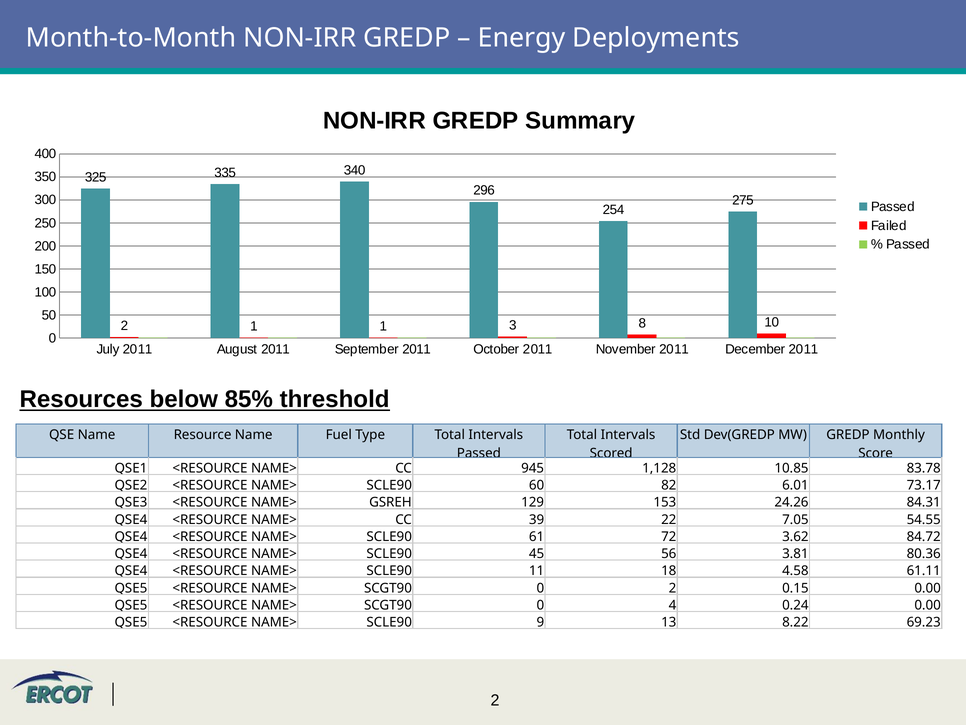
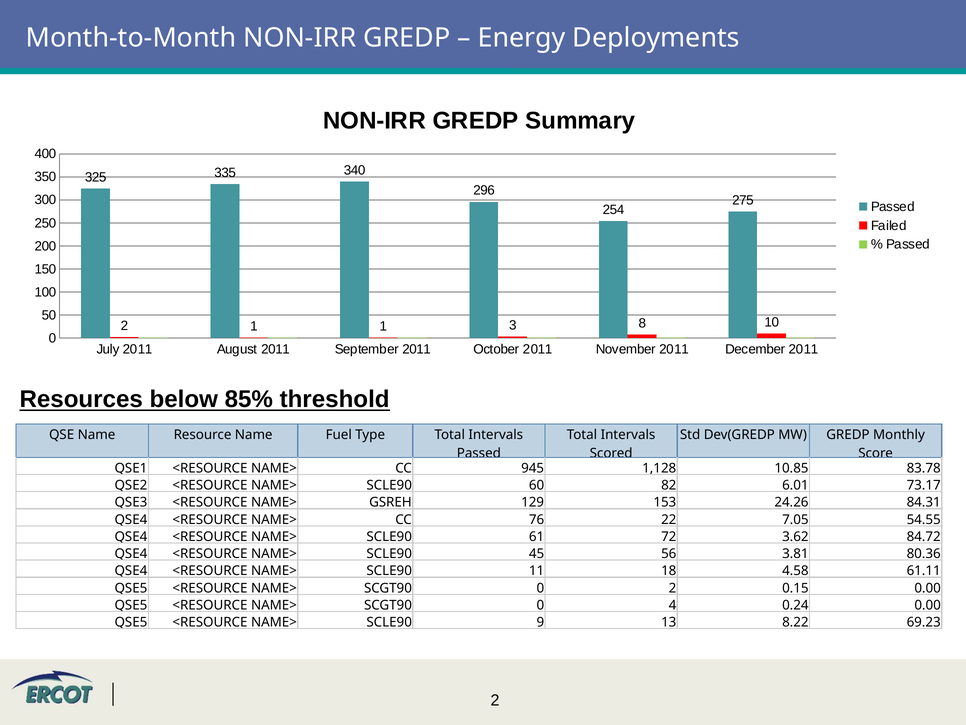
39: 39 -> 76 (537, 519)
